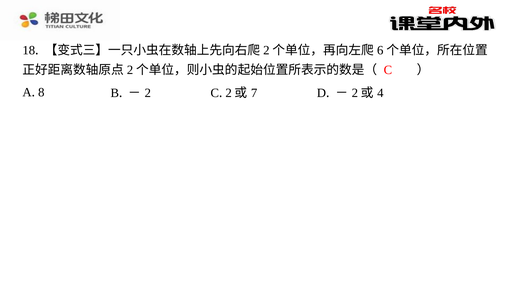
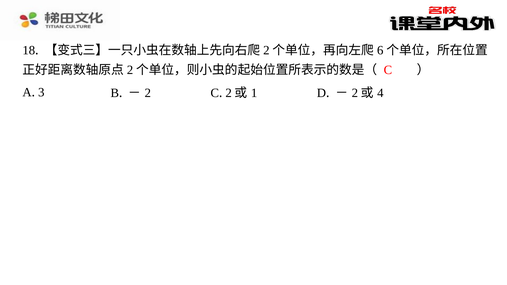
8: 8 -> 3 (41, 92)
7: 7 -> 1 (254, 93)
